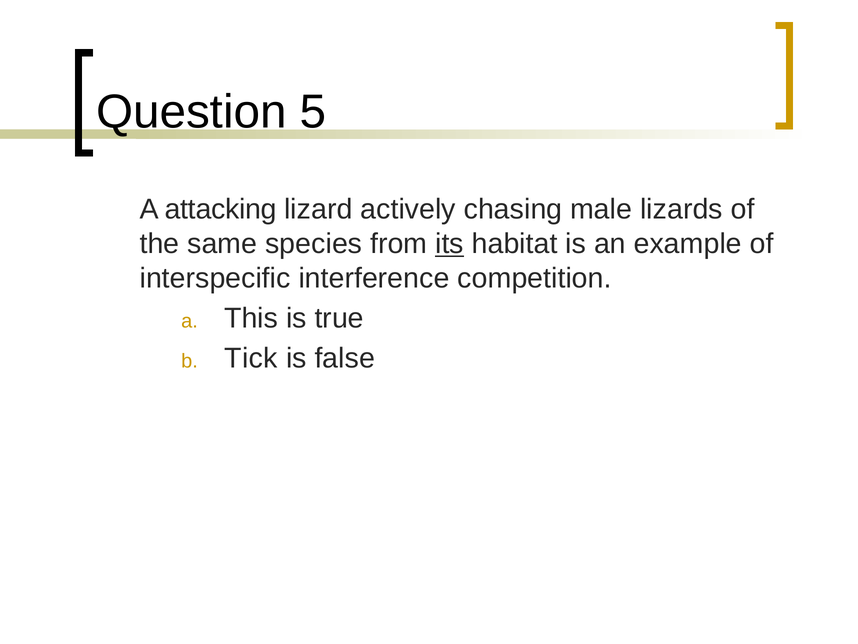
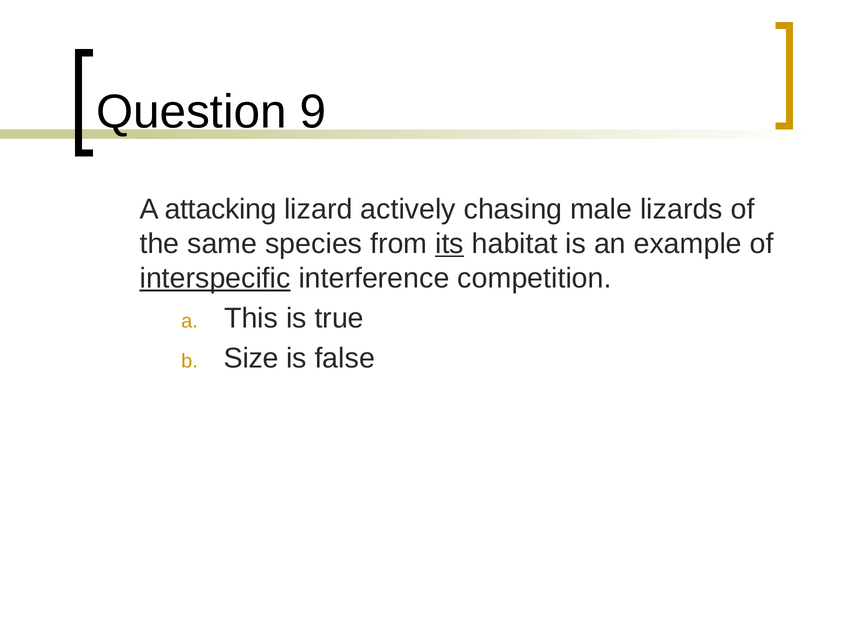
5: 5 -> 9 (313, 112)
interspecific underline: none -> present (215, 278)
Tick: Tick -> Size (251, 358)
